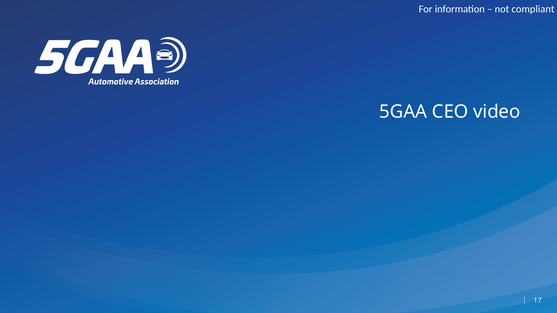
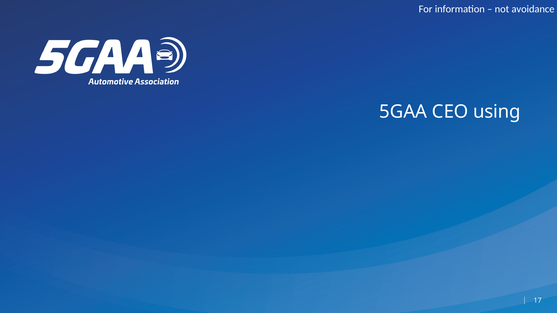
compliant: compliant -> avoidance (533, 9)
video: video -> using (497, 112)
